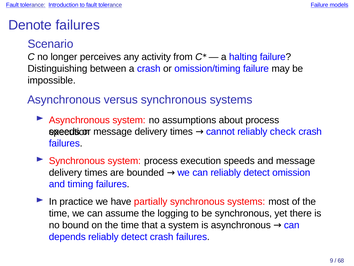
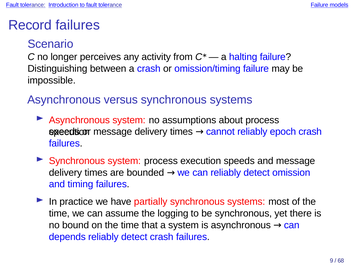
Denote: Denote -> Record (30, 25)
check: check -> epoch (283, 132)
